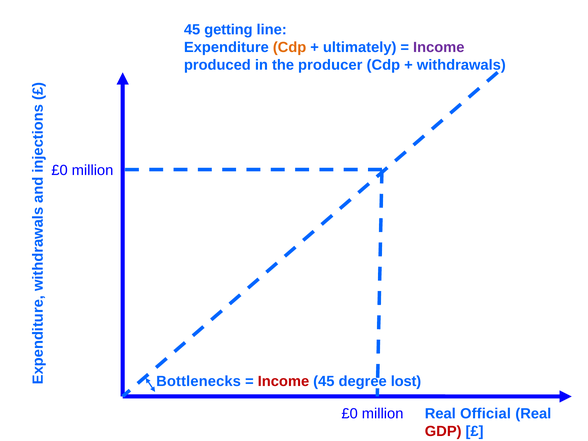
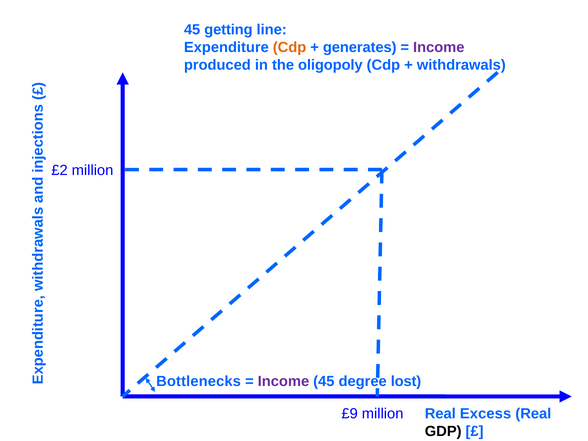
ultimately: ultimately -> generates (360, 47)
producer: producer -> oligopoly (330, 65)
£0: £0 -> £2 (60, 170)
Income colour: red -> purple (283, 381)
Official: Official -> Excess (486, 414)
£0: £0 -> £9 (350, 414)
GDP colour: red -> black (443, 431)
